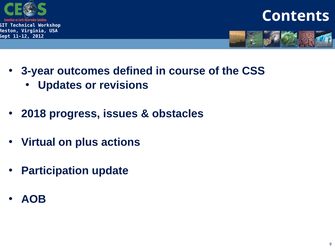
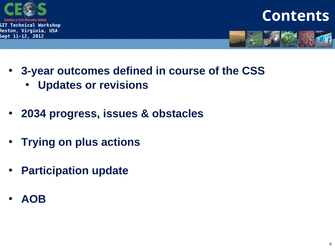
2018: 2018 -> 2034 (34, 114)
Virtual: Virtual -> Trying (38, 142)
